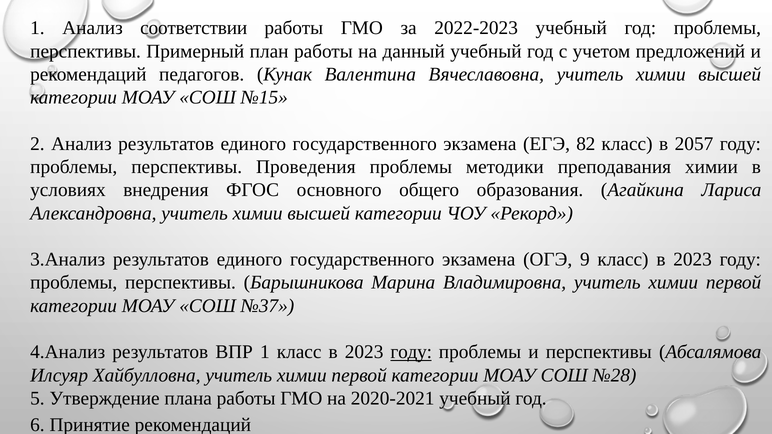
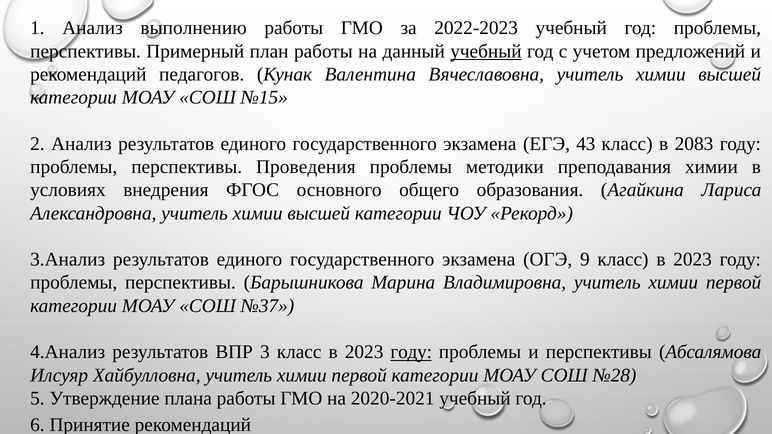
соответствии: соответствии -> выполнению (194, 28)
учебный underline: none -> present (486, 51)
82: 82 -> 43 (586, 144)
2057: 2057 -> 2083 (694, 144)
ВПР 1: 1 -> 3 (265, 352)
